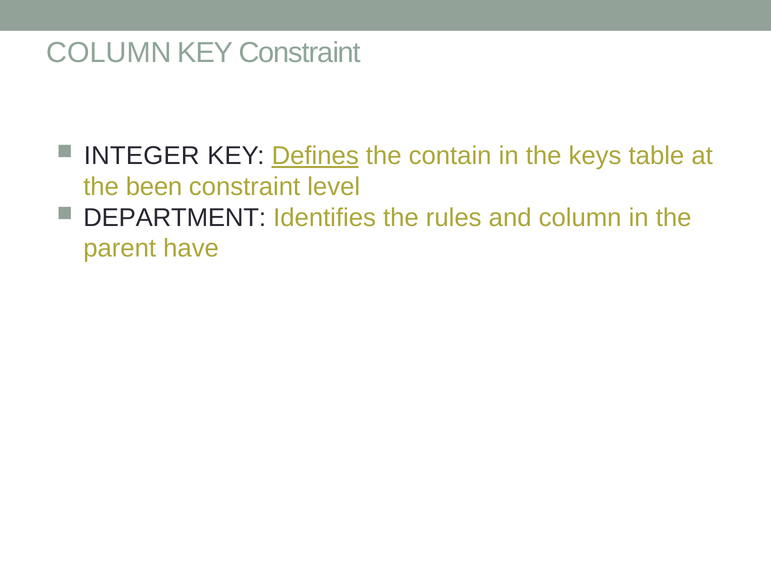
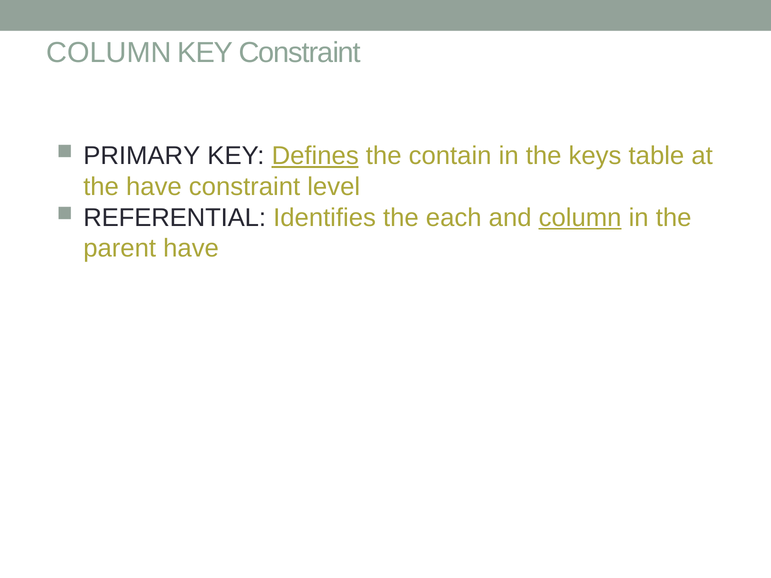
INTEGER: INTEGER -> PRIMARY (142, 156)
the been: been -> have (154, 187)
DEPARTMENT: DEPARTMENT -> REFERENTIAL (175, 218)
rules: rules -> each (454, 218)
column underline: none -> present (580, 218)
